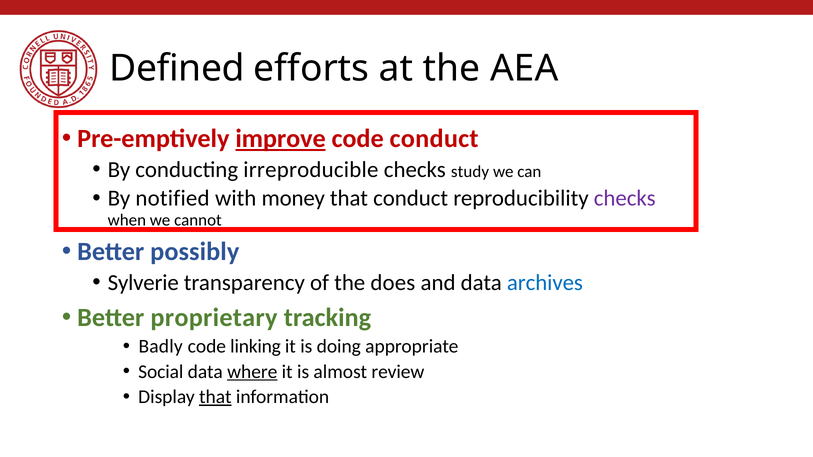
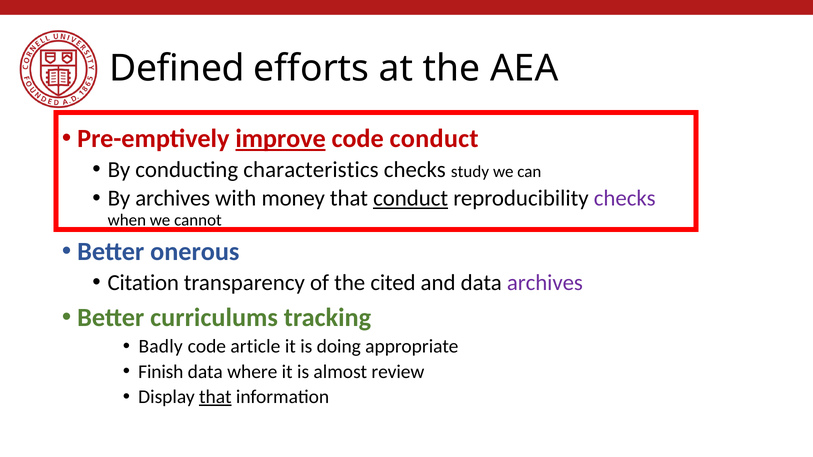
irreproducible: irreproducible -> characteristics (311, 170)
By notified: notified -> archives (173, 199)
conduct underline: none -> present (411, 199)
possibly: possibly -> onerous (195, 252)
Sylverie: Sylverie -> Citation (143, 283)
does: does -> cited (393, 283)
archives colour: blue -> purple (545, 283)
proprietary: proprietary -> curriculums (214, 318)
linking: linking -> article (255, 347)
Social: Social -> Finish (161, 372)
where underline: present -> none (252, 372)
